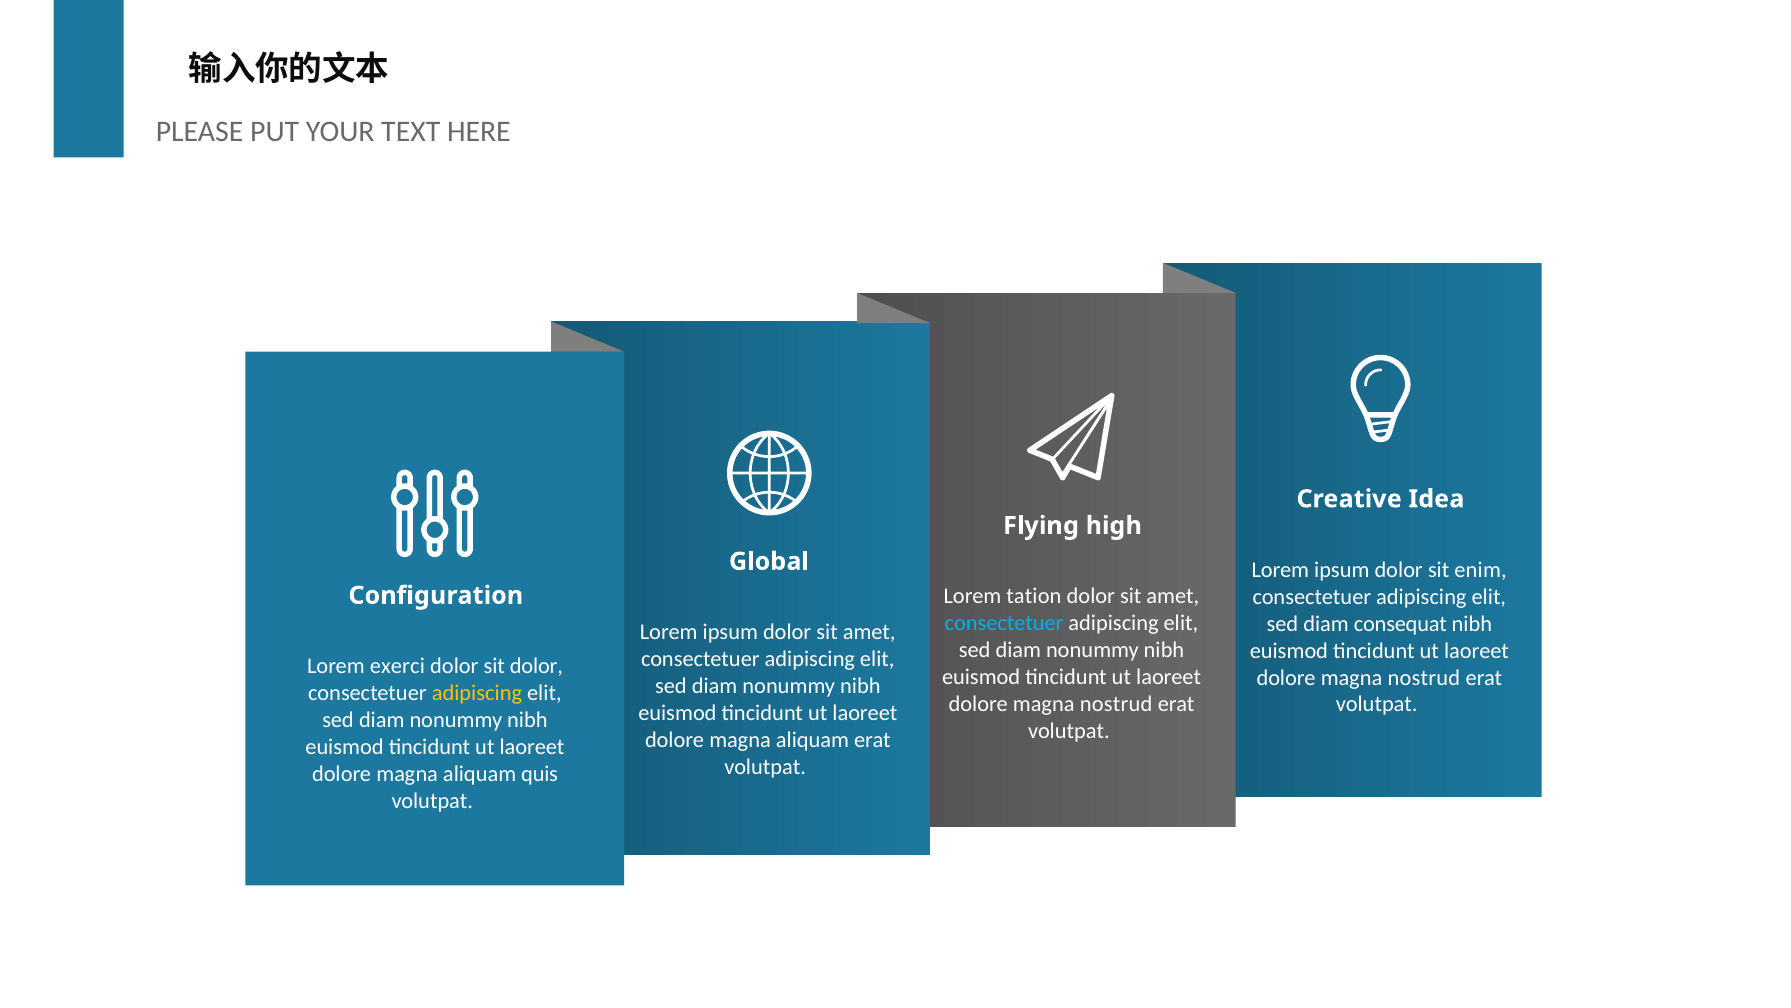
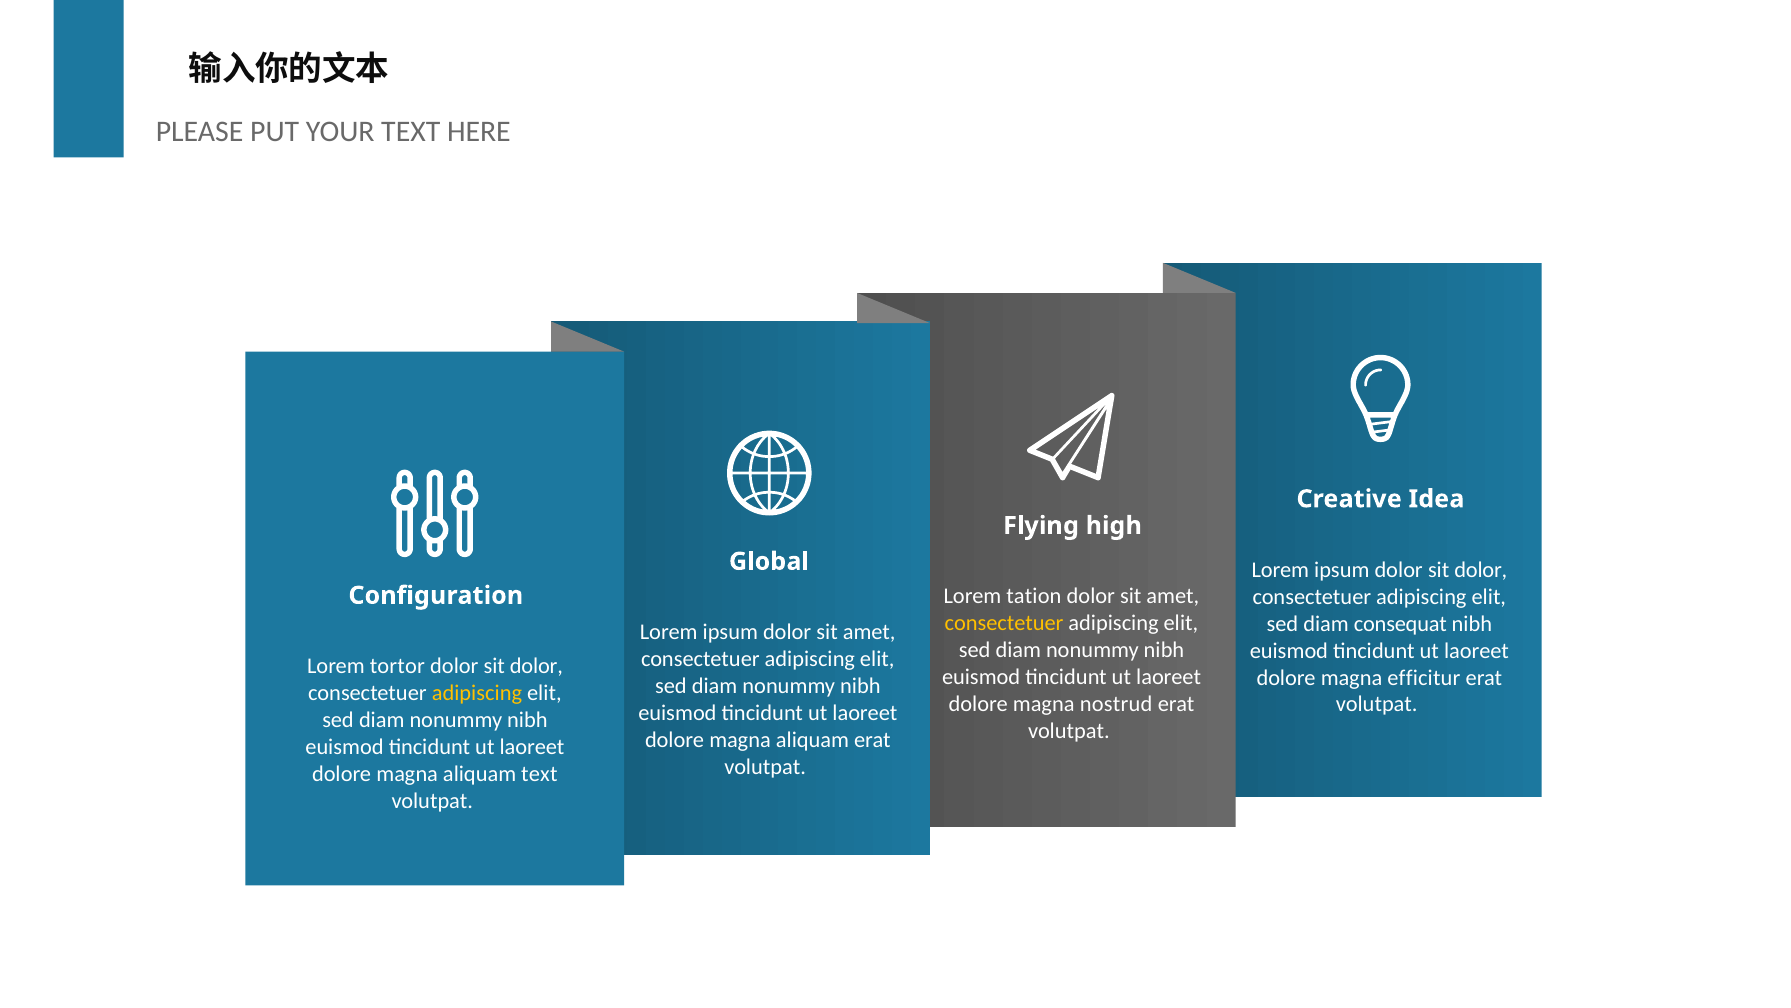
ipsum dolor sit enim: enim -> dolor (1481, 570)
consectetuer colour: light blue -> yellow (1004, 623)
exerci: exerci -> tortor (397, 666)
nostrud: nostrud -> efficitur (1424, 677)
aliquam quis: quis -> text (539, 774)
